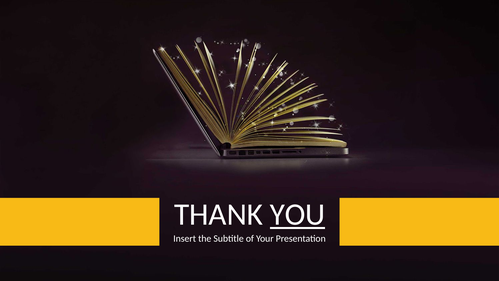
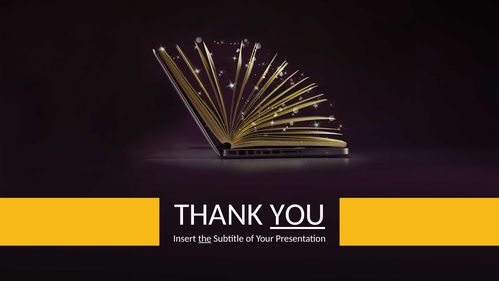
the underline: none -> present (205, 238)
